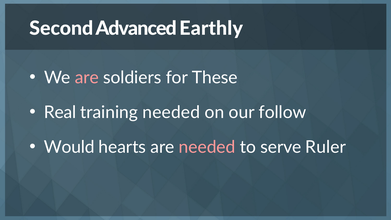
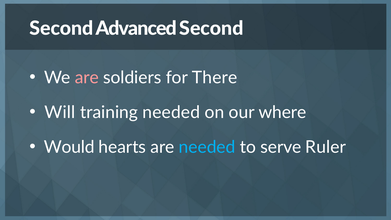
Advanced Earthly: Earthly -> Second (211, 28)
These: These -> There (215, 78)
Real: Real -> Will (60, 112)
follow: follow -> where (283, 112)
needed colour: pink -> light blue (207, 147)
